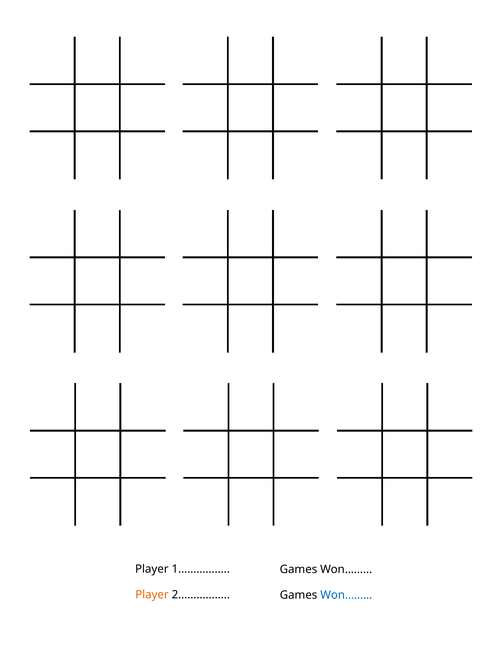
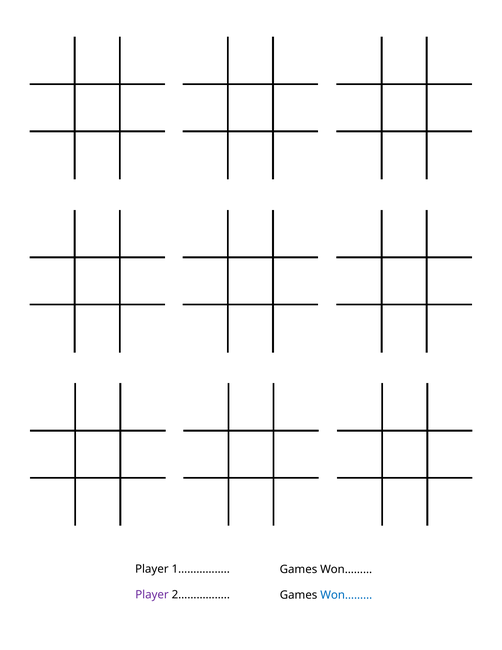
Player colour: orange -> purple (152, 594)
